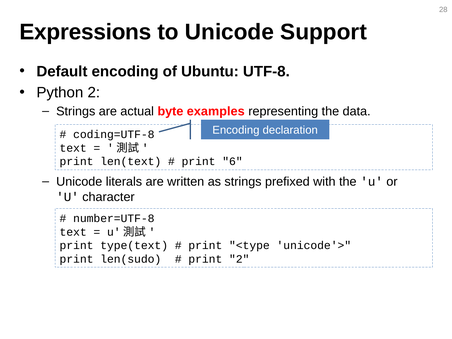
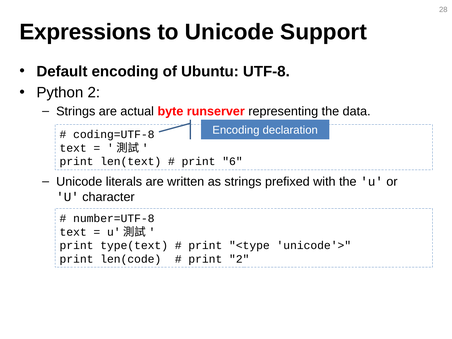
examples: examples -> runserver (216, 112)
len(sudo: len(sudo -> len(code (131, 259)
